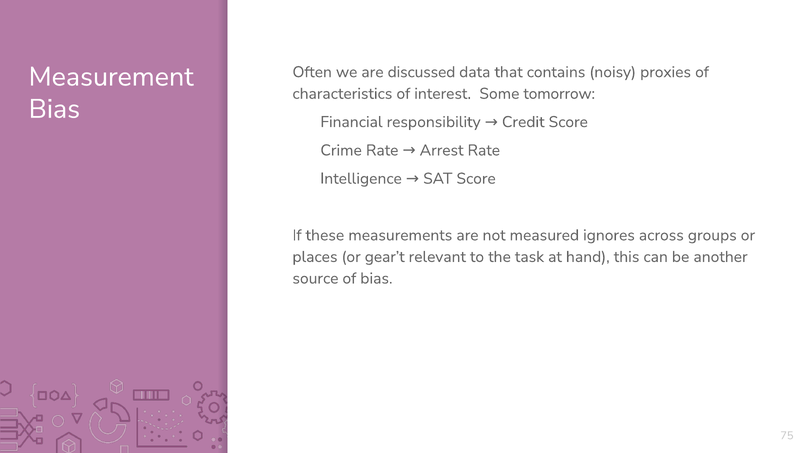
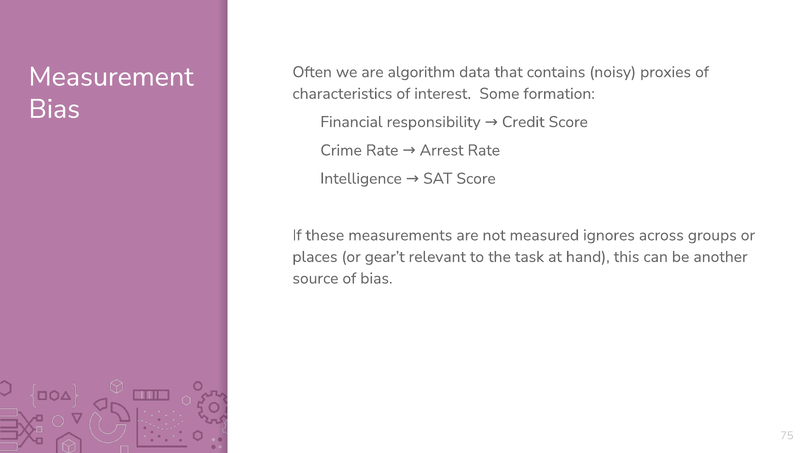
discussed: discussed -> algorithm (421, 72)
tomorrow: tomorrow -> formation (559, 94)
